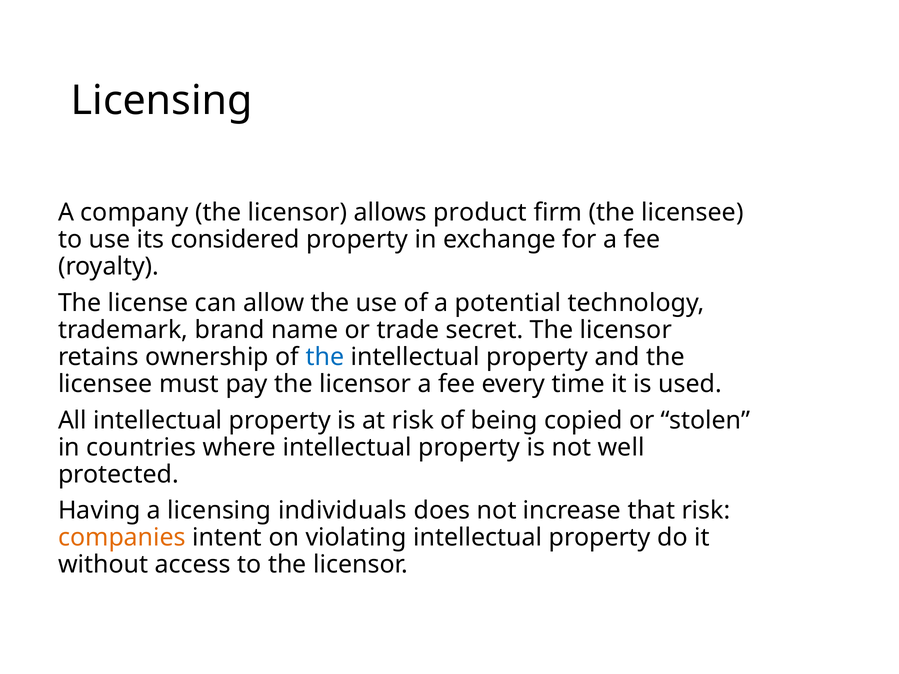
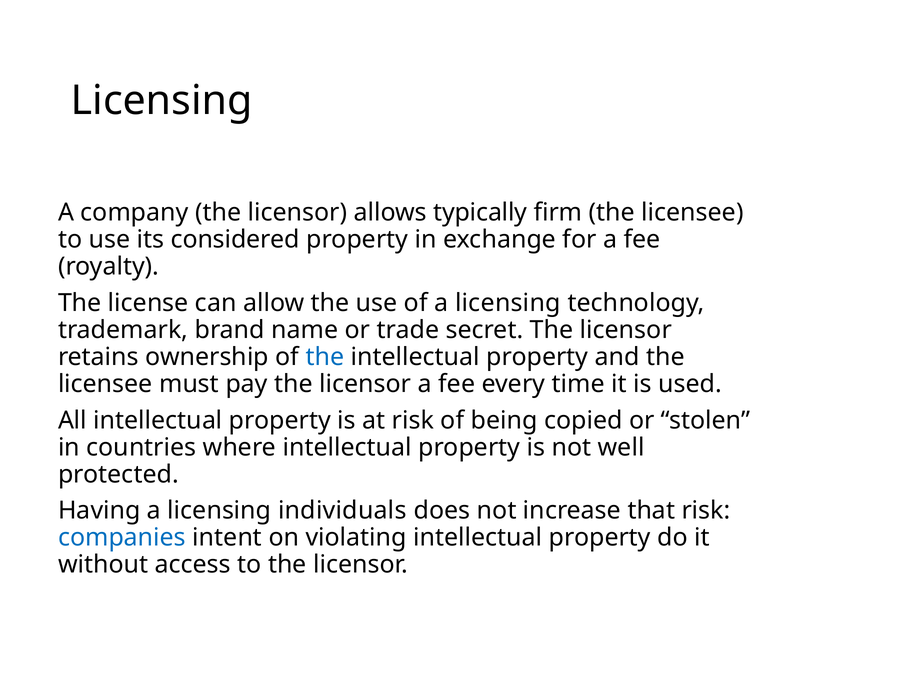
product: product -> typically (480, 213)
of a potential: potential -> licensing (508, 303)
companies colour: orange -> blue (122, 538)
